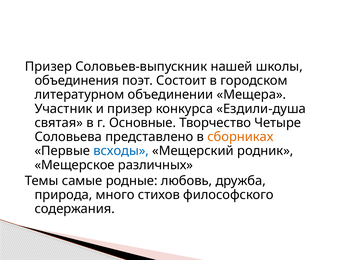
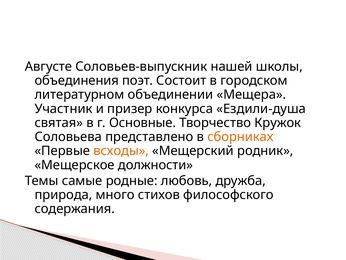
Призер: Призер -> Августе (48, 66)
Четыре: Четыре -> Кружок (278, 123)
всходы colour: blue -> orange (121, 151)
различных: различных -> должности (155, 165)
